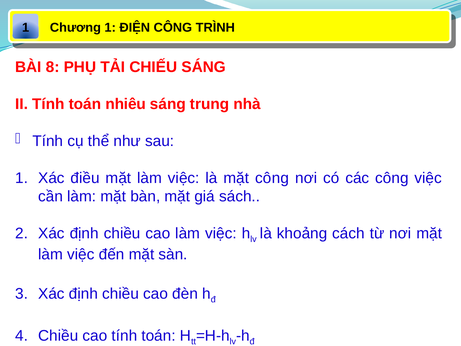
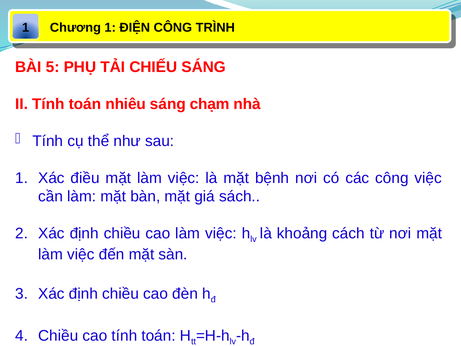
8: 8 -> 5 (53, 67)
trung: trung -> chạm (210, 104)
mặt công: công -> bệnh (272, 178)
